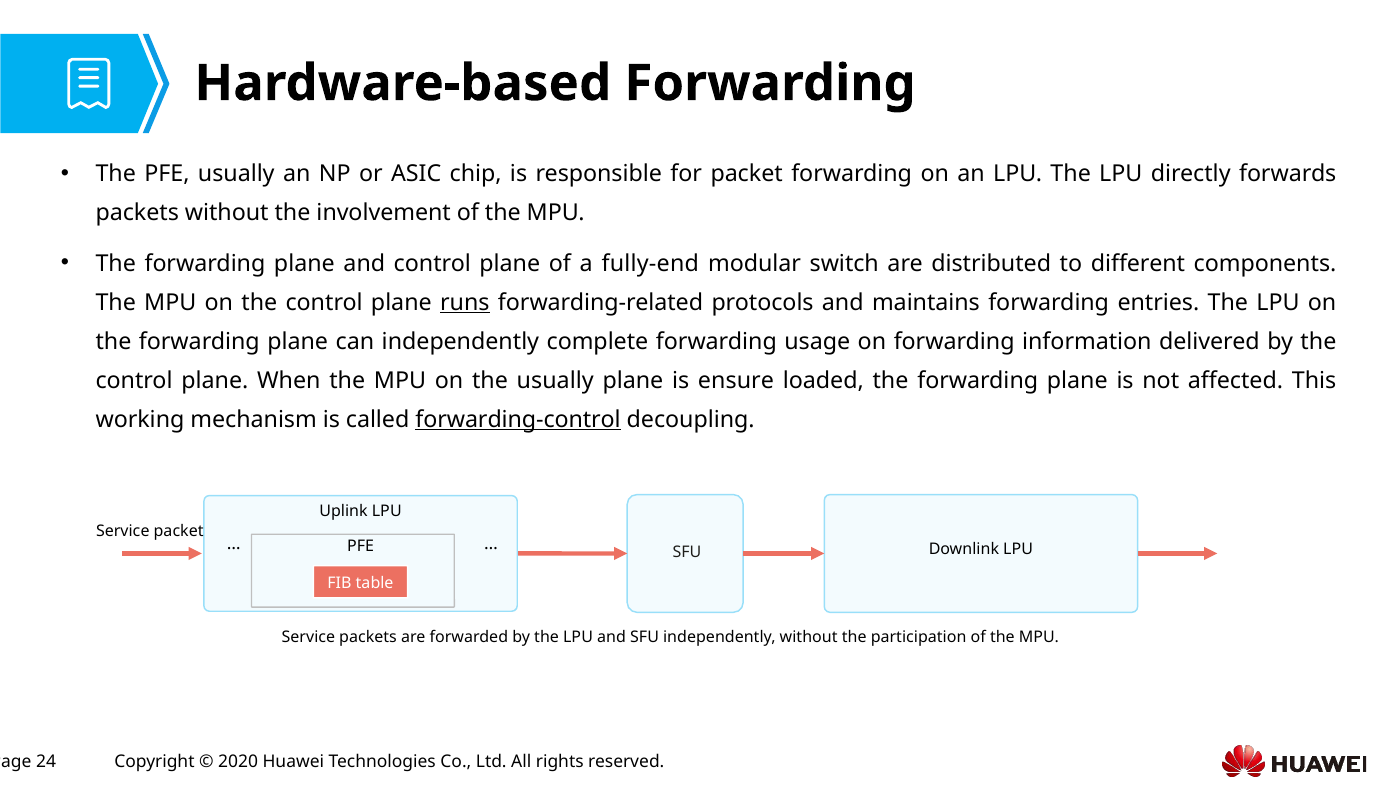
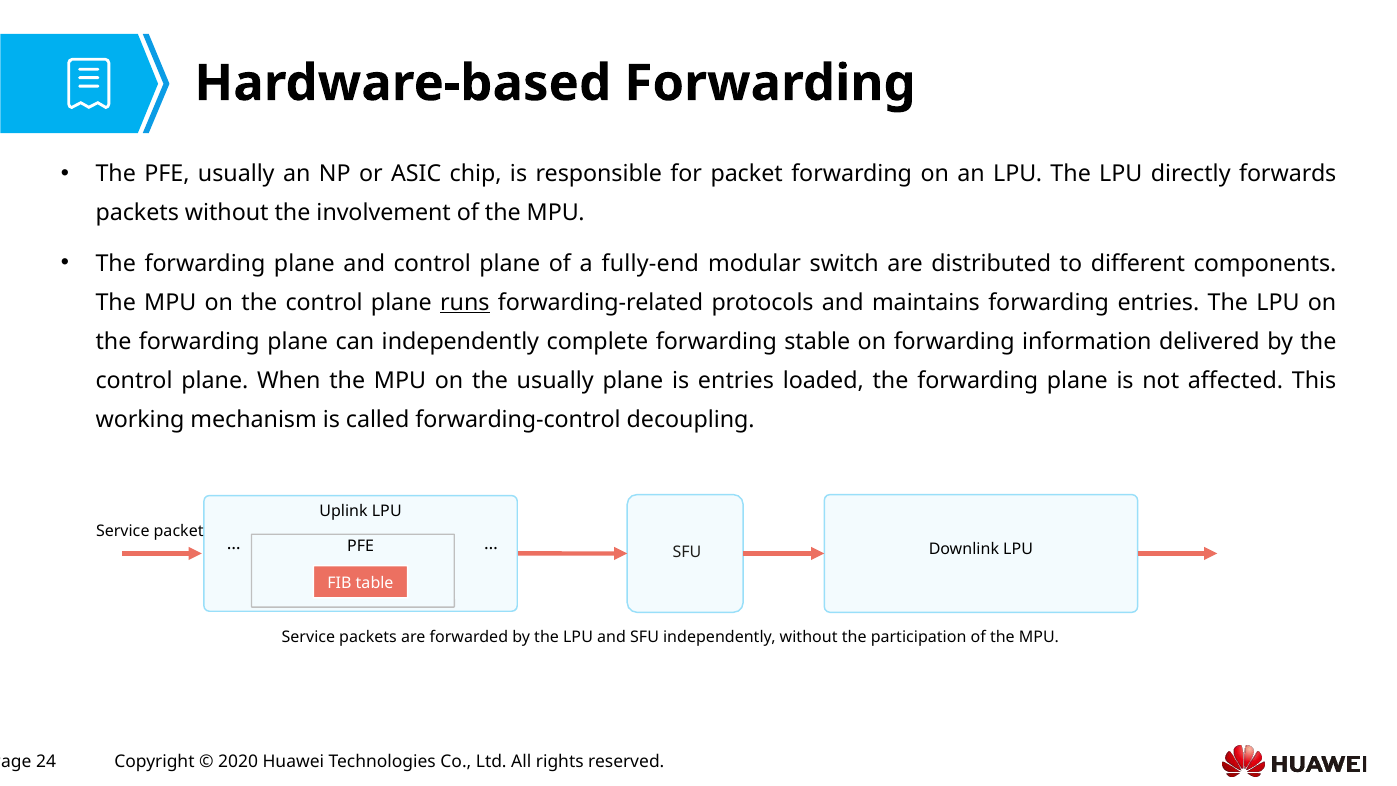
usage: usage -> stable (817, 341)
is ensure: ensure -> entries (736, 380)
forwarding-control underline: present -> none (518, 420)
